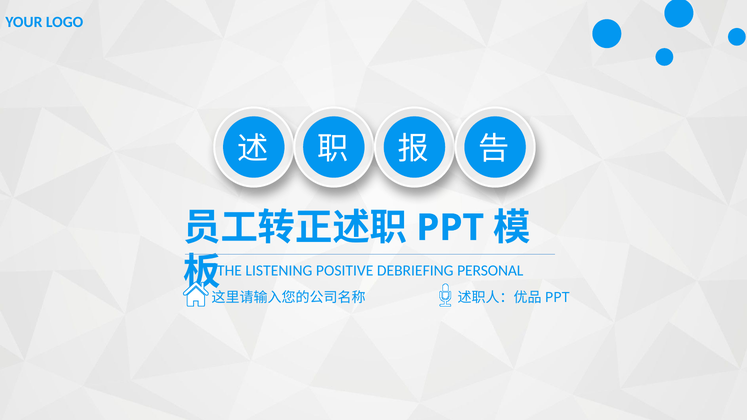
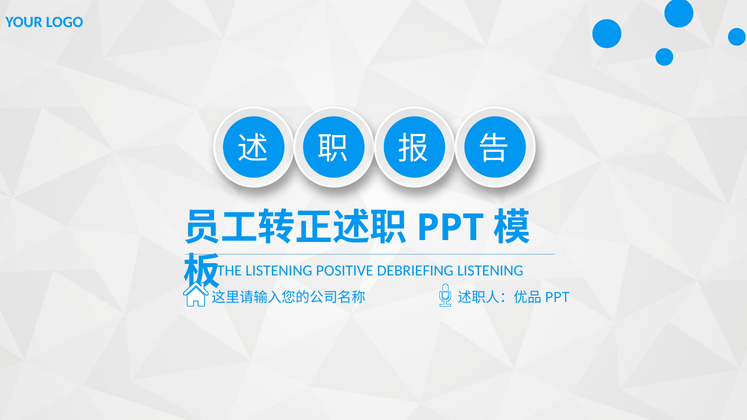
DEBRIEFING PERSONAL: PERSONAL -> LISTENING (490, 271)
